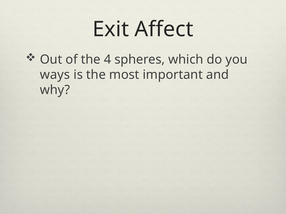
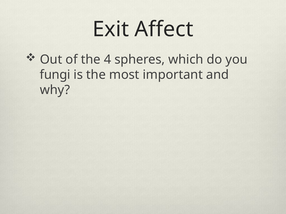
ways: ways -> fungi (55, 75)
